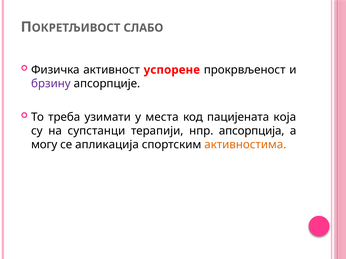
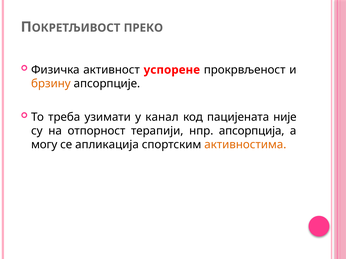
СЛАБО: СЛАБО -> ПРЕКО (143, 28)
брзину colour: purple -> orange (51, 84)
места: места -> канал (162, 117)
која: која -> није (285, 117)
супстанци: супстанци -> отпорност (96, 131)
